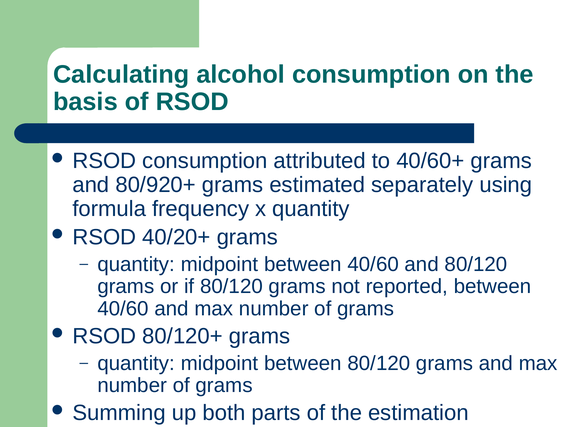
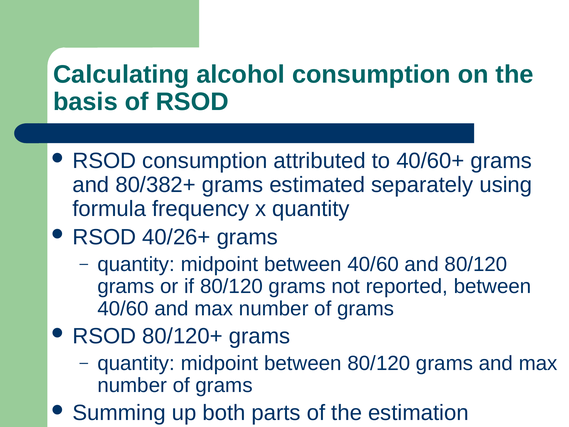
80/920+: 80/920+ -> 80/382+ (156, 185)
40/20+: 40/20+ -> 40/26+ (176, 237)
